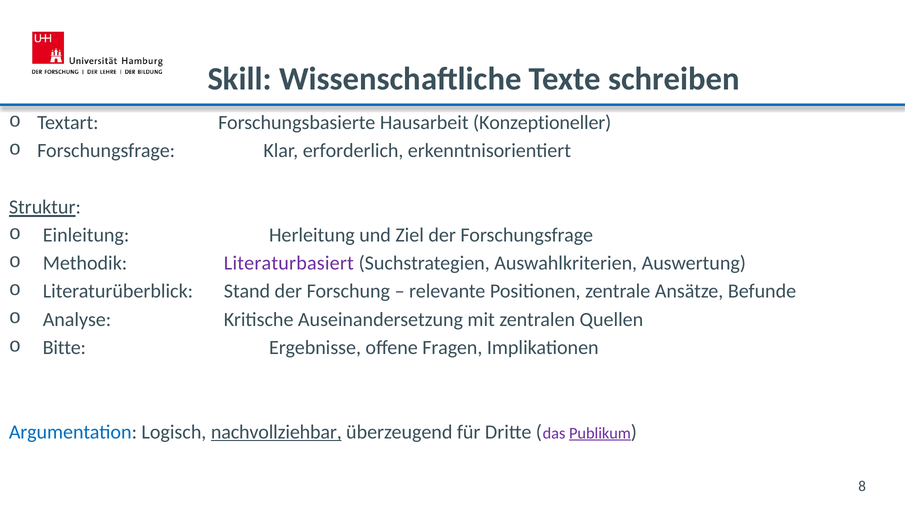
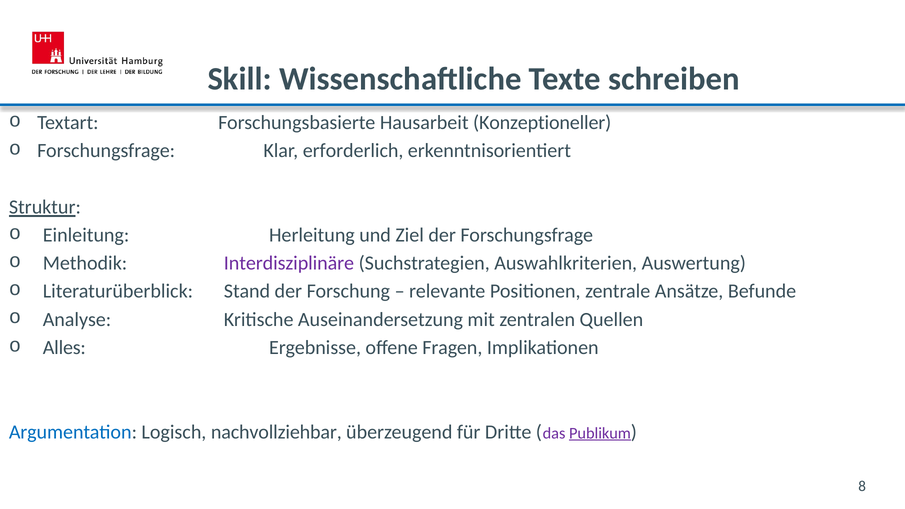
Literaturbasiert: Literaturbasiert -> Interdisziplinäre (289, 263)
Bitte: Bitte -> Alles (64, 348)
nachvollziehbar underline: present -> none (276, 432)
